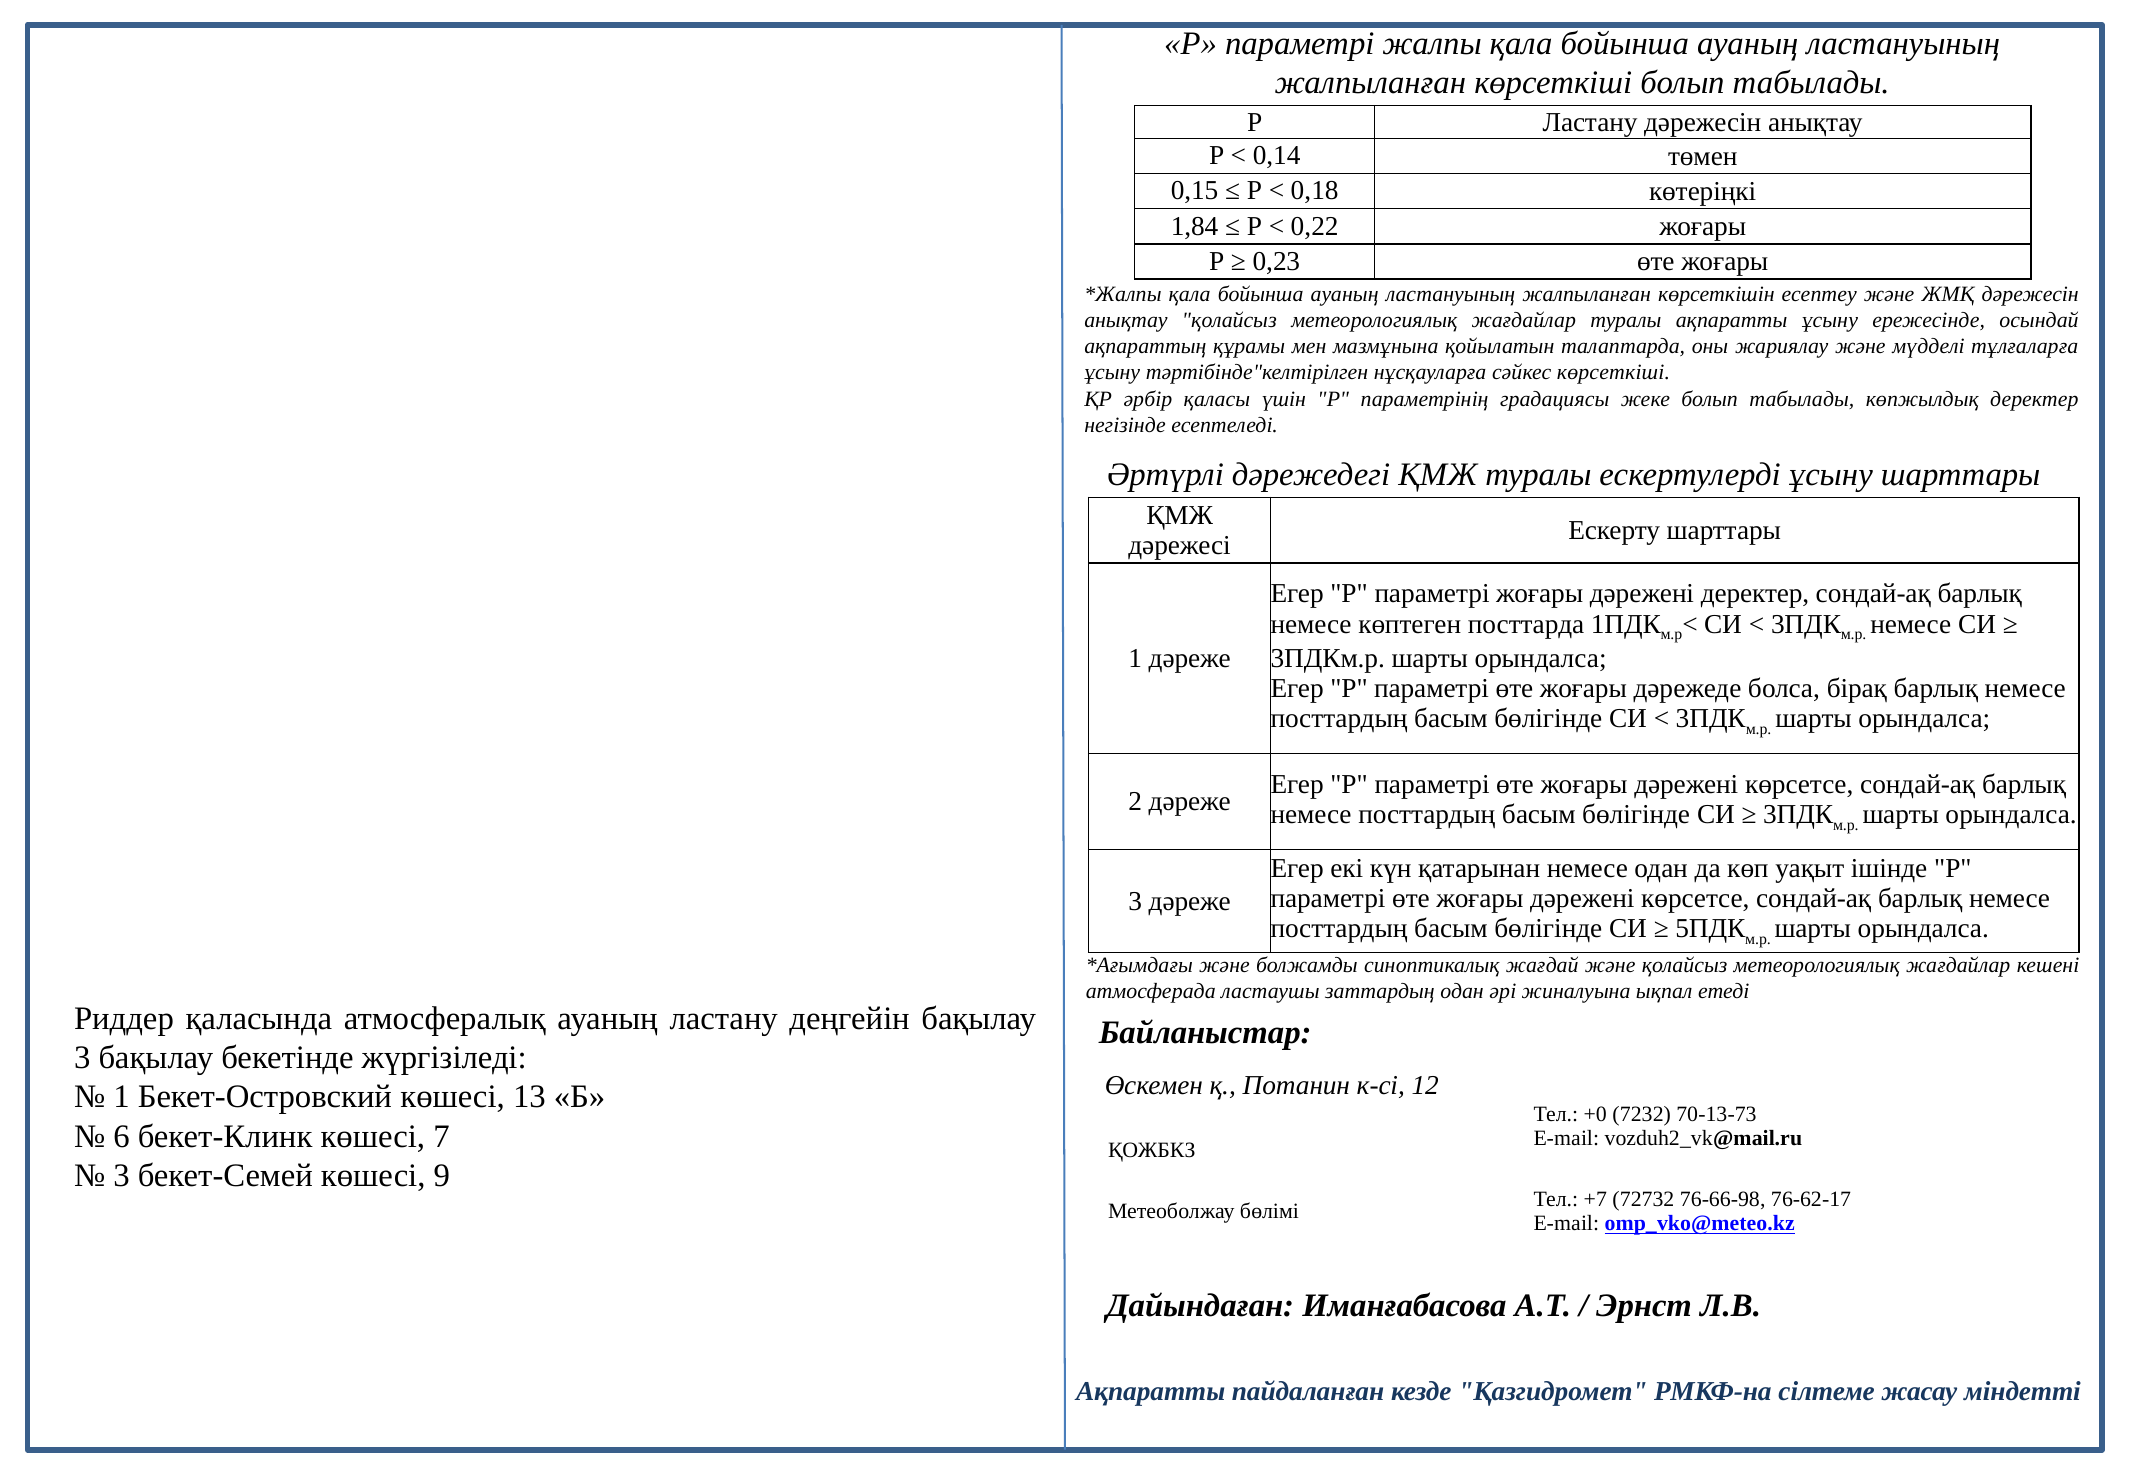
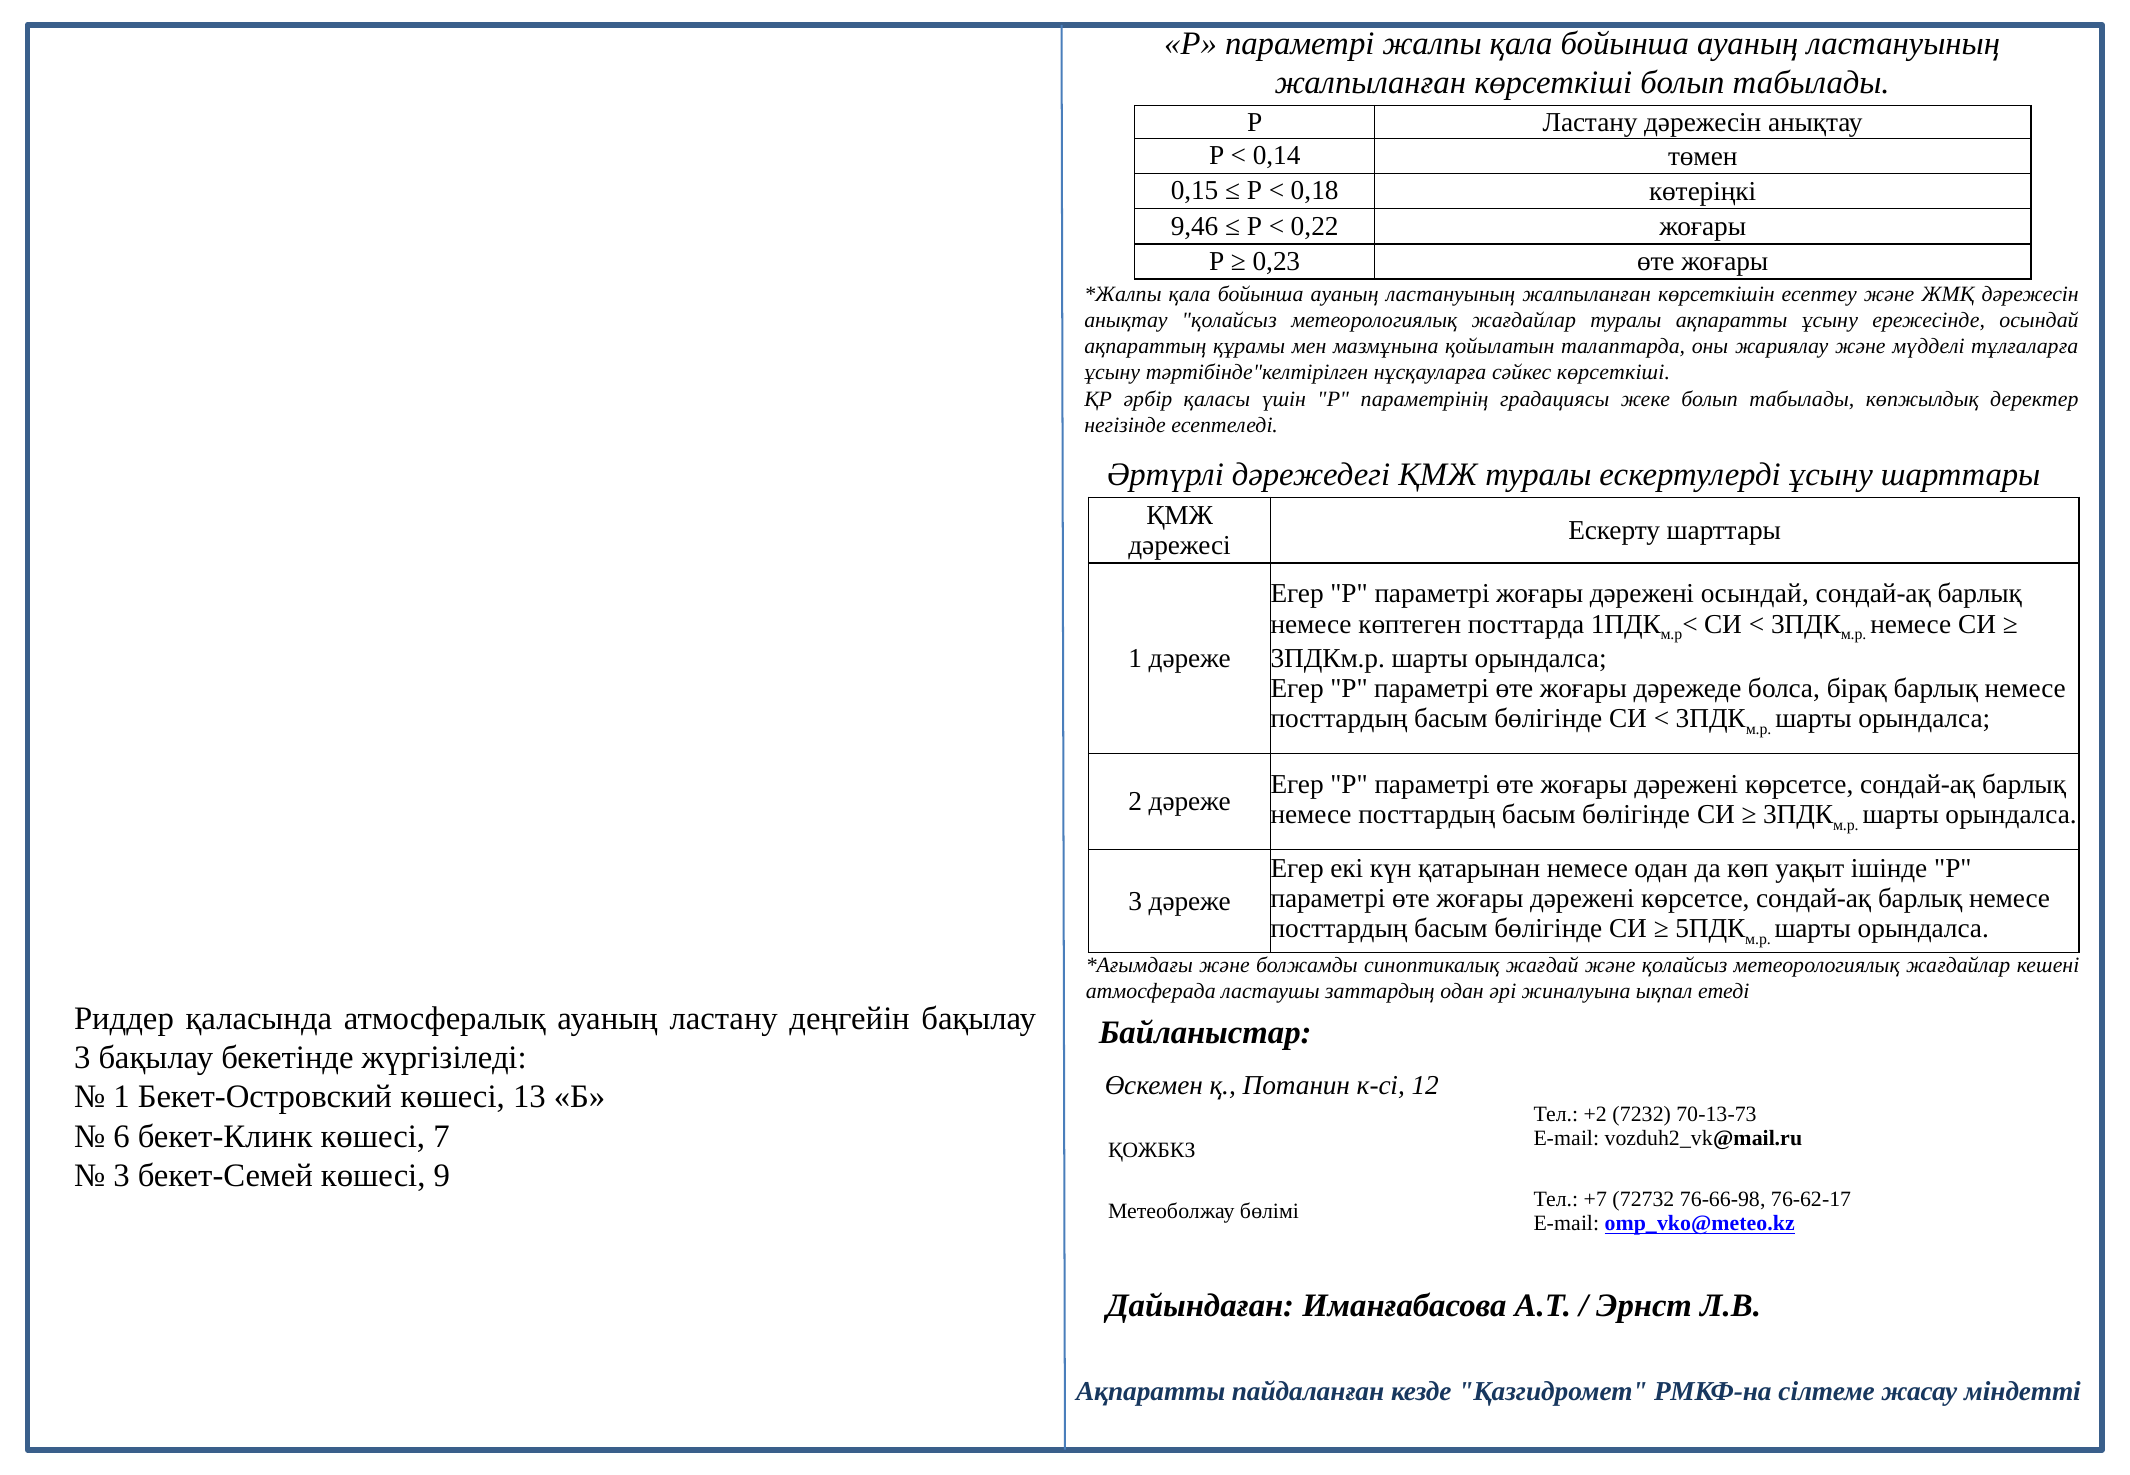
1,84: 1,84 -> 9,46 (1195, 226)
дәрежені деректер: деректер -> осындай (1755, 594)
+0: +0 -> +2 (1595, 1114)
